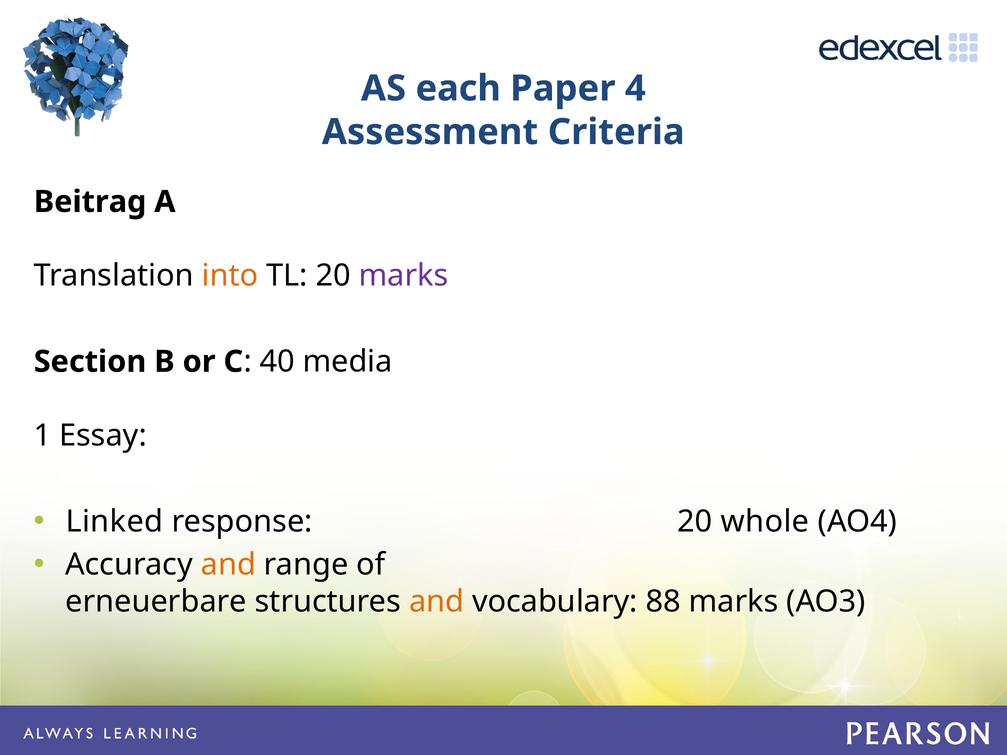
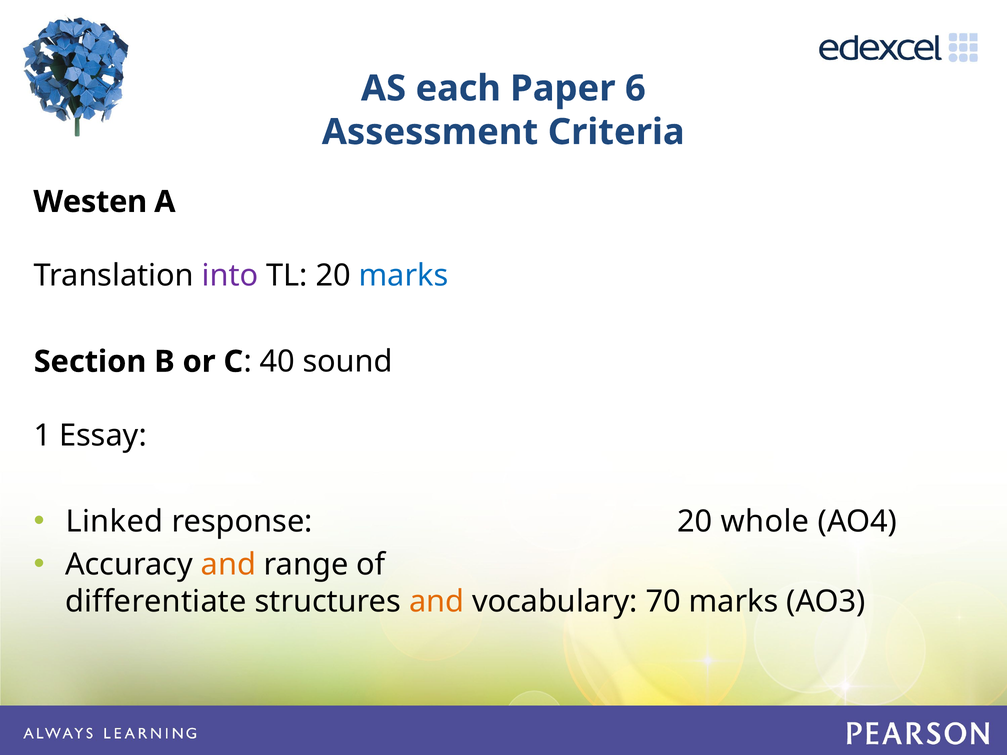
4: 4 -> 6 (635, 89)
Beitrag: Beitrag -> Westen (90, 202)
into colour: orange -> purple (230, 276)
marks colour: purple -> blue (404, 276)
media: media -> sound (348, 362)
erneuerbare: erneuerbare -> differentiate (156, 602)
88: 88 -> 70 (663, 602)
